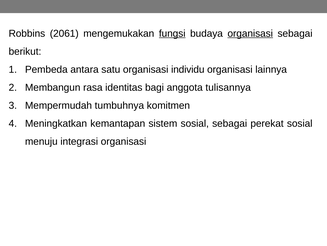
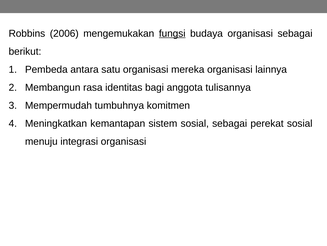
2061: 2061 -> 2006 (64, 33)
organisasi underline: present -> none (250, 33)
individu: individu -> mereka (188, 69)
